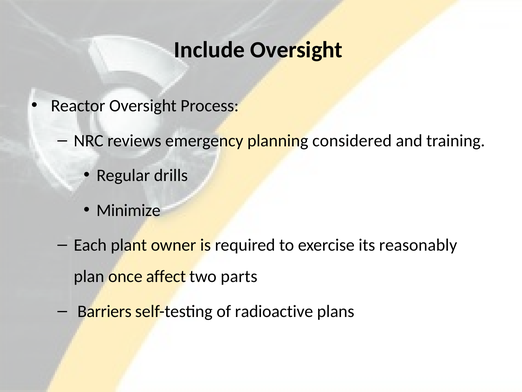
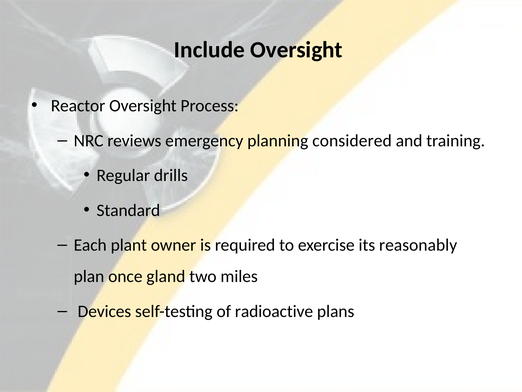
Minimize: Minimize -> Standard (128, 210)
affect: affect -> gland (166, 276)
parts: parts -> miles (239, 276)
Barriers: Barriers -> Devices (104, 311)
